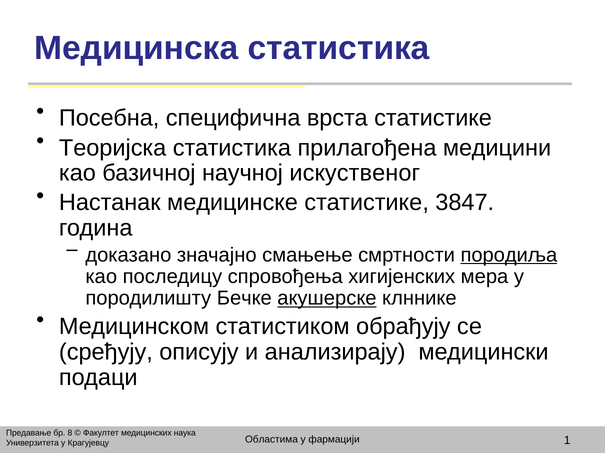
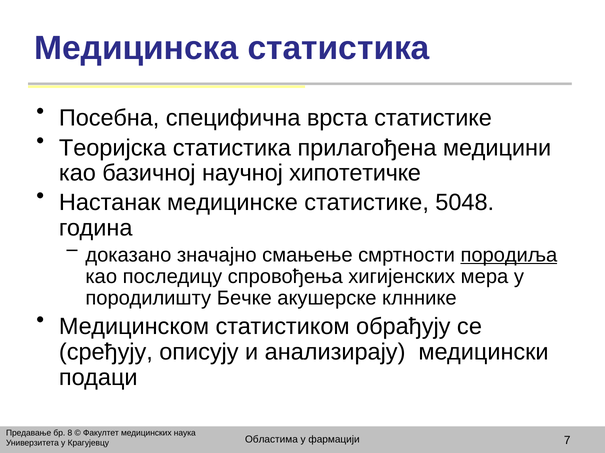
искуственог: искуственог -> хипотетичке (355, 173)
3847: 3847 -> 5048 (465, 203)
акушерске underline: present -> none (327, 299)
1: 1 -> 7 (567, 441)
